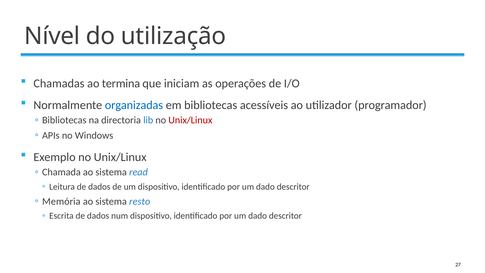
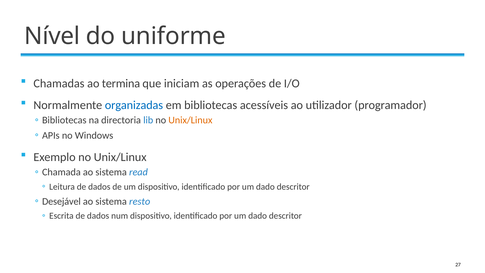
utilização: utilização -> uniforme (173, 36)
Unix/Linux colour: red -> orange (190, 120)
Memória: Memória -> Desejável (61, 201)
